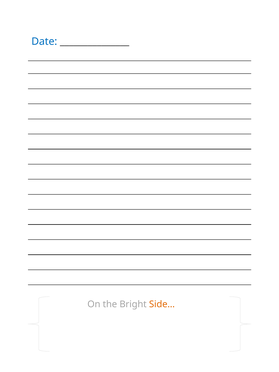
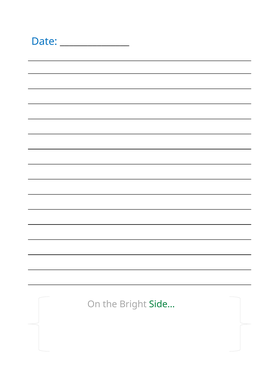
Side… colour: orange -> green (162, 304)
